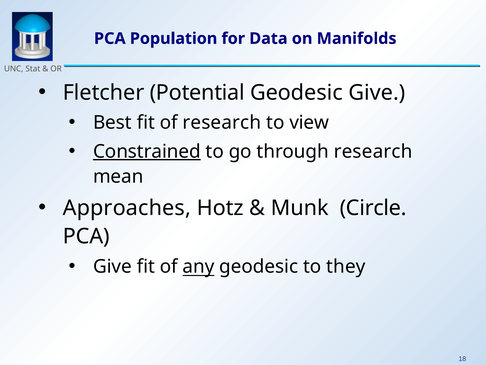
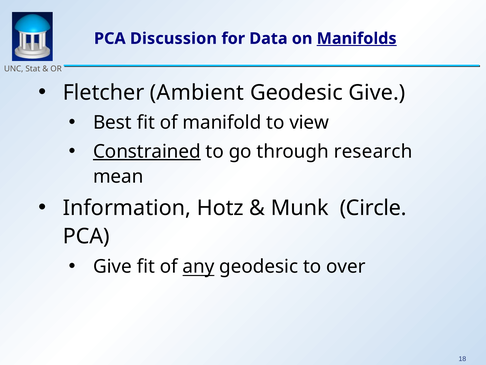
Population: Population -> Discussion (173, 39)
Manifolds underline: none -> present (357, 39)
Potential: Potential -> Ambient (197, 92)
of research: research -> manifold (222, 123)
Approaches: Approaches -> Information (127, 208)
they: they -> over (346, 266)
